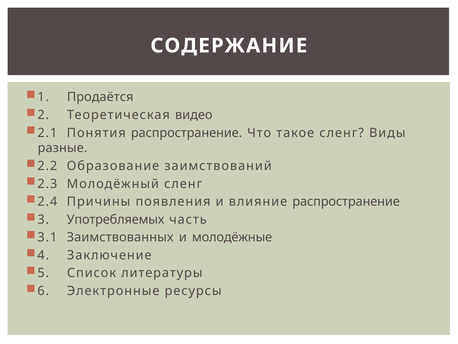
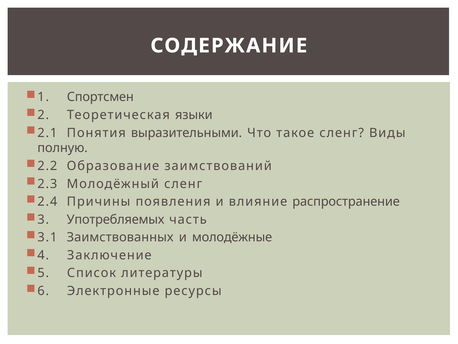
Продаётся: Продаётся -> Спортсмен (100, 97)
видео: видео -> языки (194, 115)
Понятия распространение: распространение -> выразительными (187, 133)
разные: разные -> полную (63, 148)
